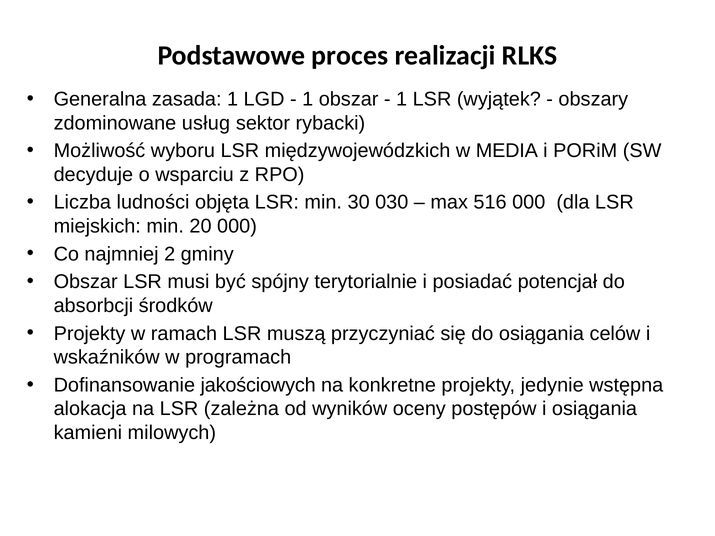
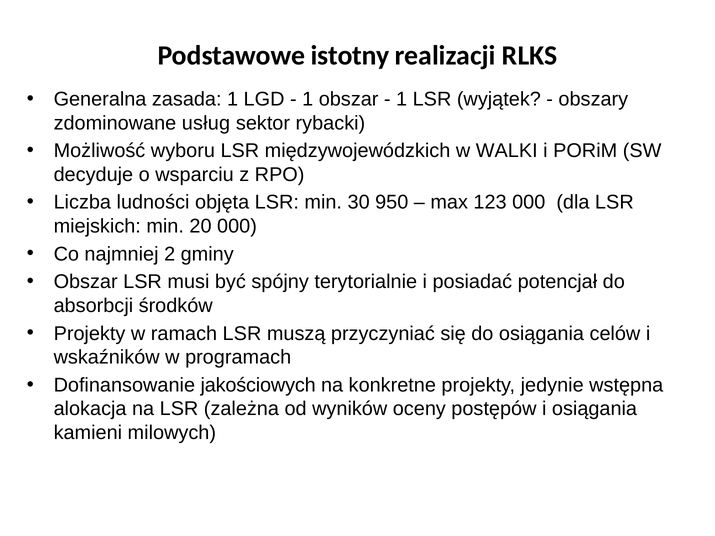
proces: proces -> istotny (350, 56)
MEDIA: MEDIA -> WALKI (507, 151)
030: 030 -> 950 (392, 203)
516: 516 -> 123 (490, 203)
